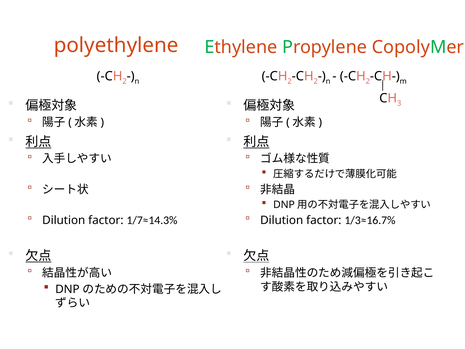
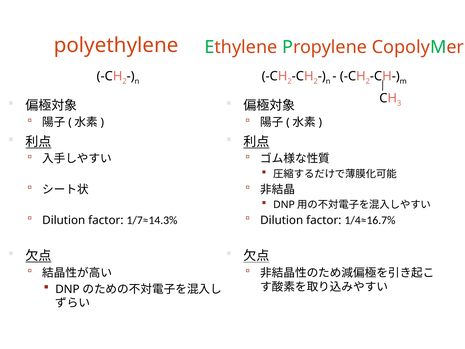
1/3≈16.7%: 1/3≈16.7% -> 1/4≈16.7% (370, 220)
